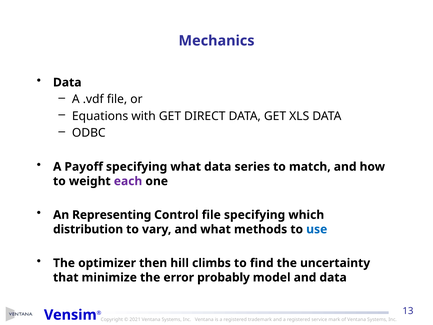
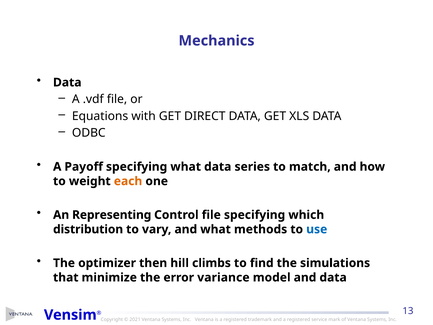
each colour: purple -> orange (128, 181)
uncertainty: uncertainty -> simulations (335, 263)
probably: probably -> variance (223, 277)
